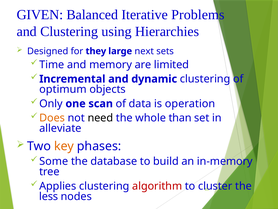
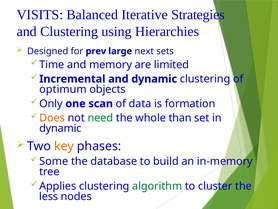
GIVEN: GIVEN -> VISITS (40, 15)
Problems: Problems -> Strategies (198, 15)
they: they -> prev (96, 51)
operation: operation -> formation (190, 103)
need colour: black -> green (100, 118)
alleviate: alleviate -> dynamic (60, 128)
algorithm colour: red -> green (157, 186)
